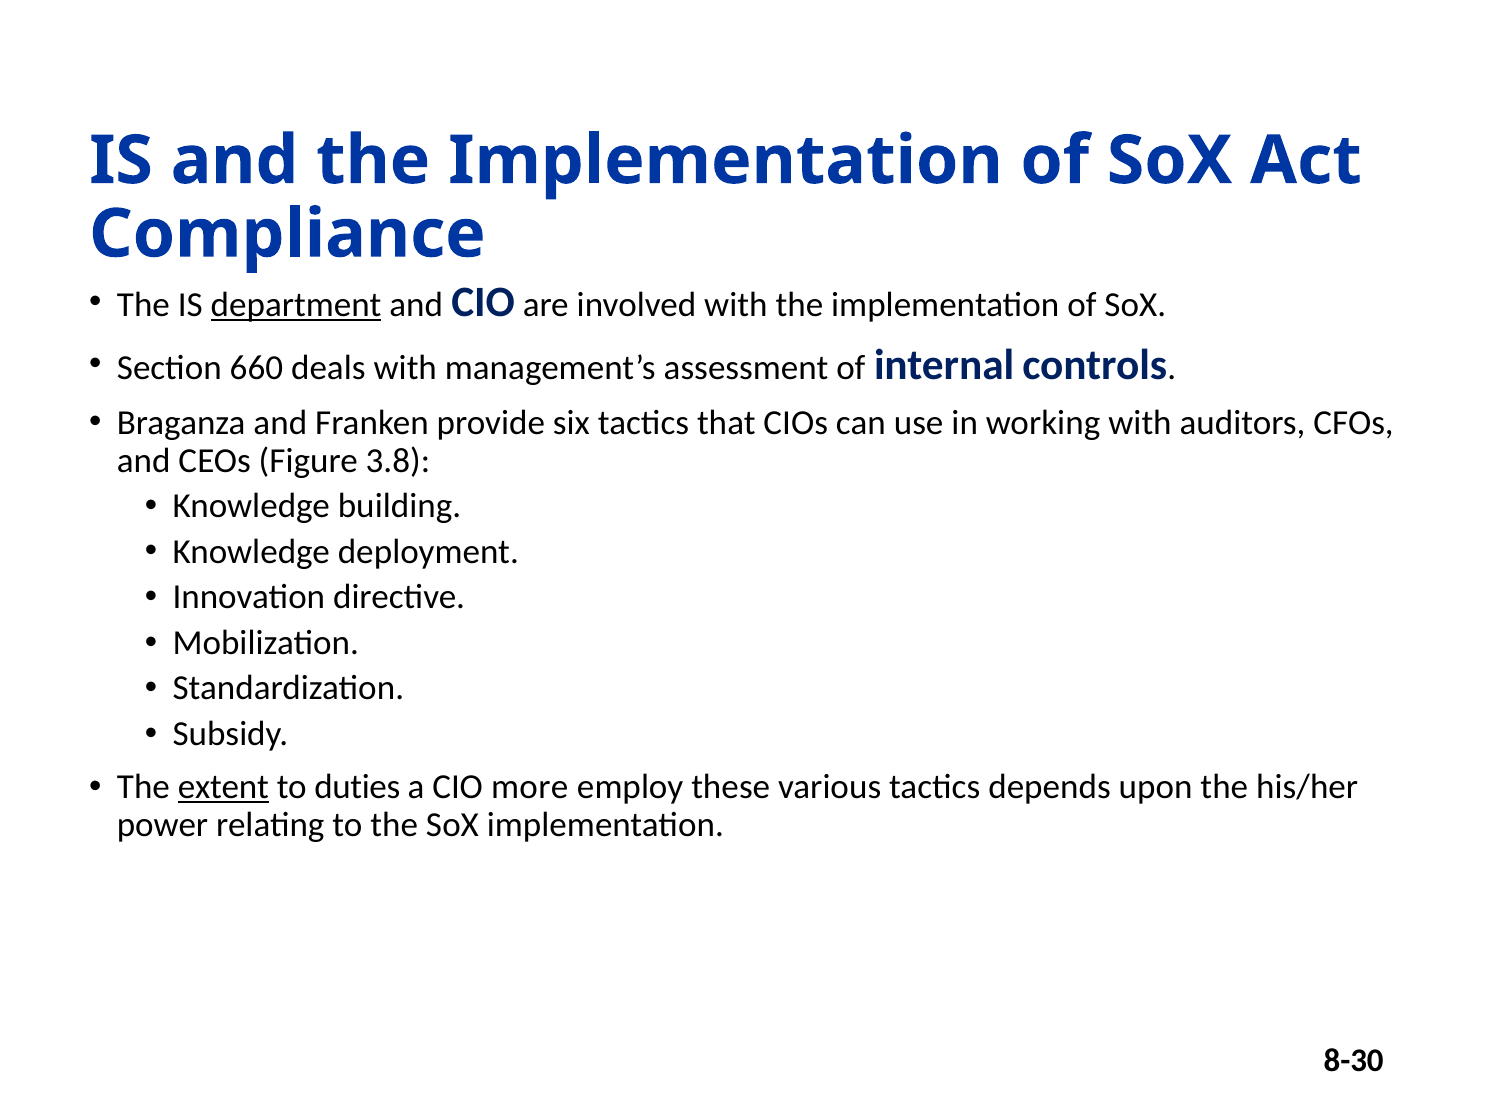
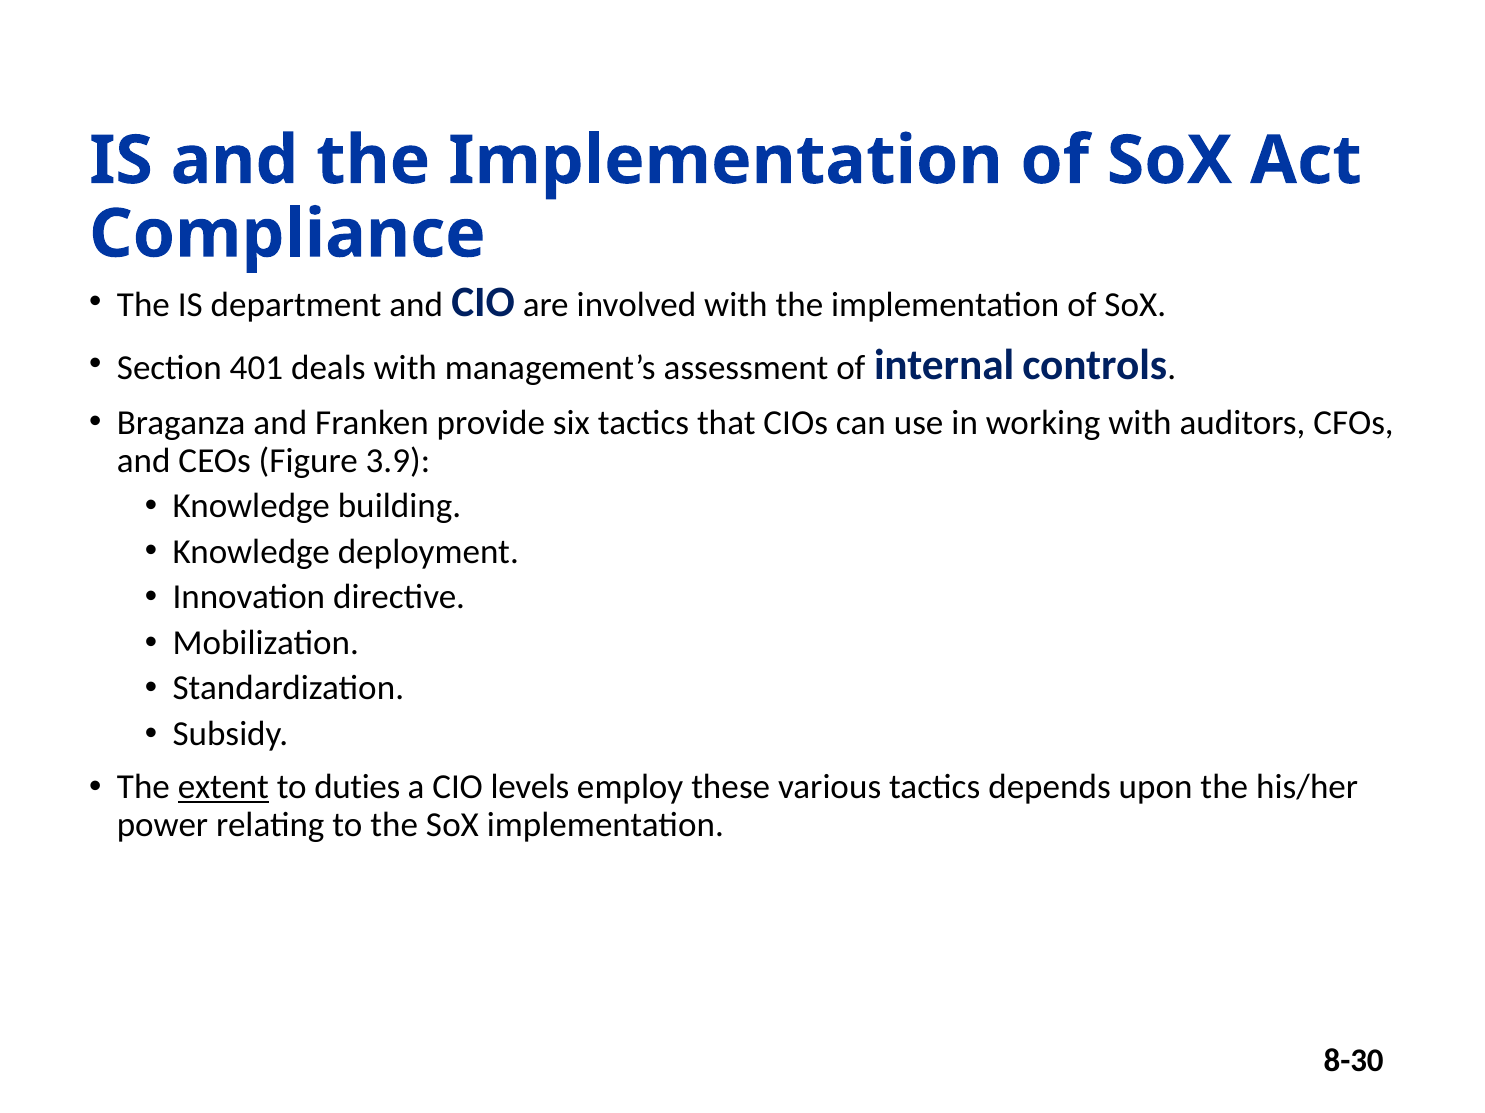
department underline: present -> none (296, 306)
660: 660 -> 401 (256, 368)
3.8: 3.8 -> 3.9 (398, 461)
more: more -> levels (530, 788)
